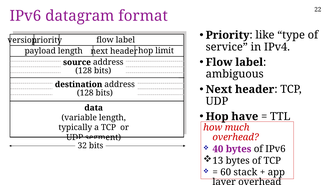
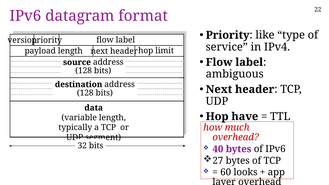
13: 13 -> 27 (218, 161)
stack: stack -> looks (245, 172)
